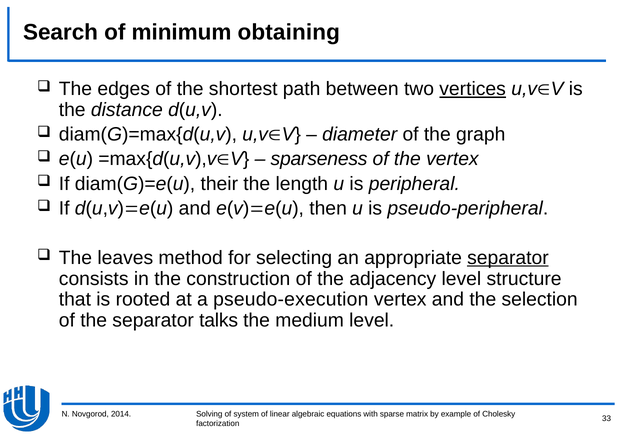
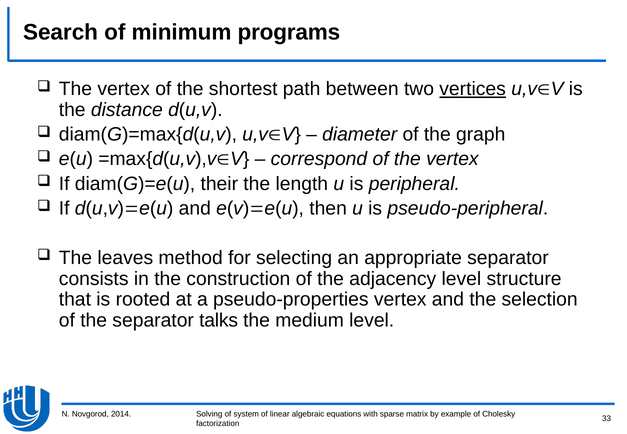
obtaining: obtaining -> programs (289, 33)
edges: edges -> vertex (124, 89)
sparseness: sparseness -> correspond (319, 159)
separator underline: present -> none (508, 258)
pseudo-execution: pseudo-execution -> pseudo-properties (291, 300)
